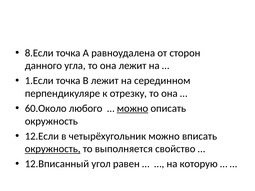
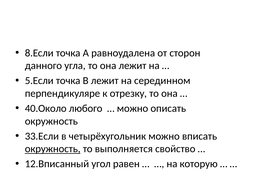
1.Если: 1.Если -> 5.Если (39, 81)
60.Около: 60.Около -> 40.Около (46, 109)
можно underline: present -> none (133, 109)
12.Если: 12.Если -> 33.Если (42, 136)
